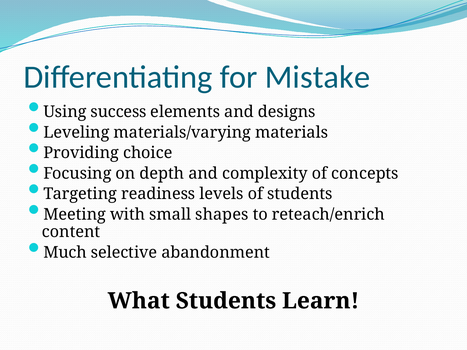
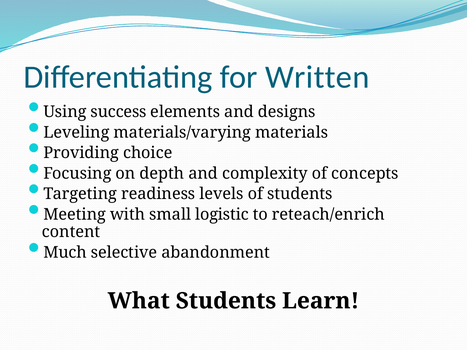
Mistake: Mistake -> Written (317, 77)
shapes: shapes -> logistic (222, 215)
